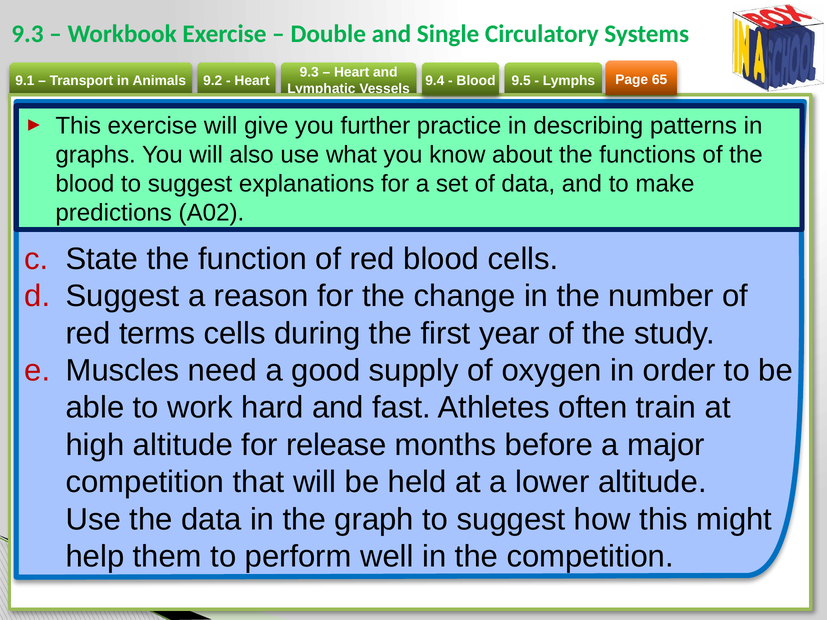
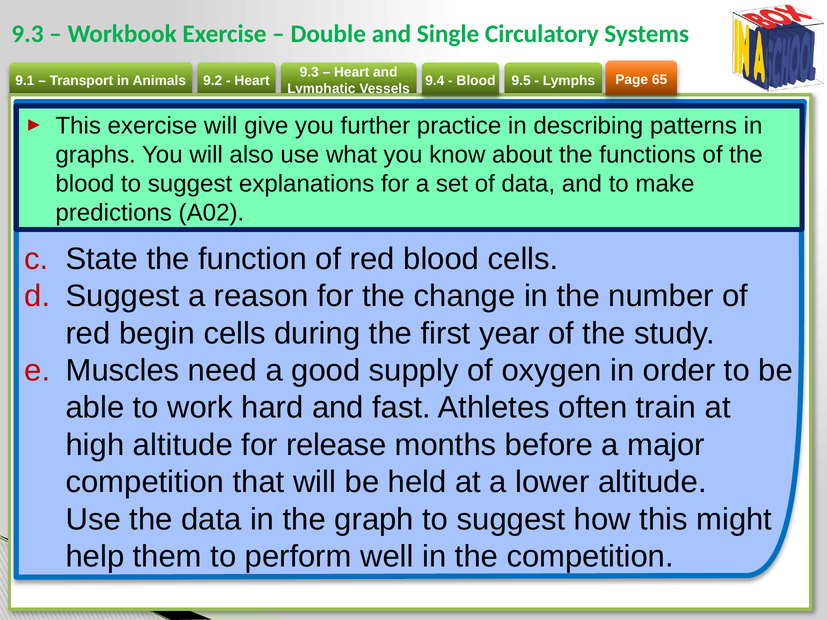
terms: terms -> begin (157, 333)
